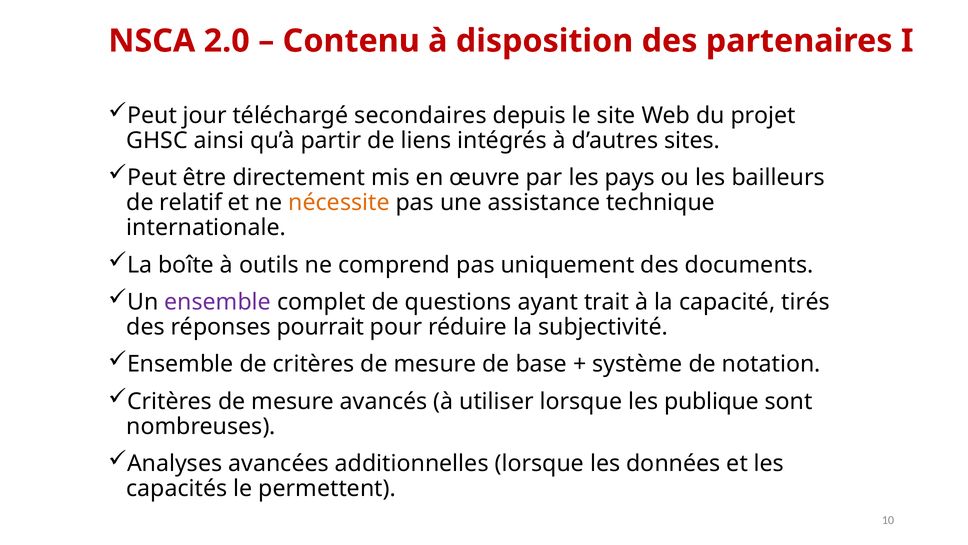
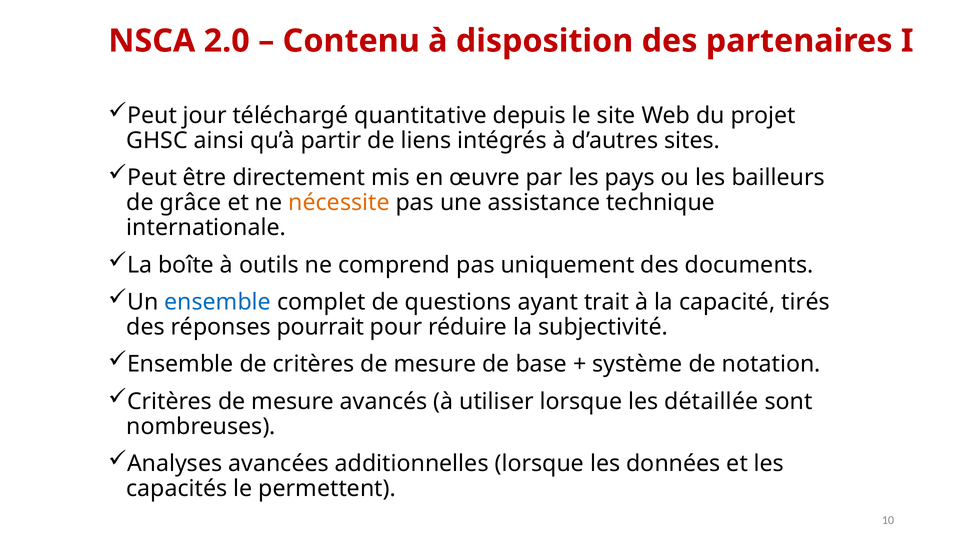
secondaires: secondaires -> quantitative (420, 115)
relatif: relatif -> grâce (191, 203)
ensemble colour: purple -> blue (218, 302)
publique: publique -> détaillée (711, 401)
